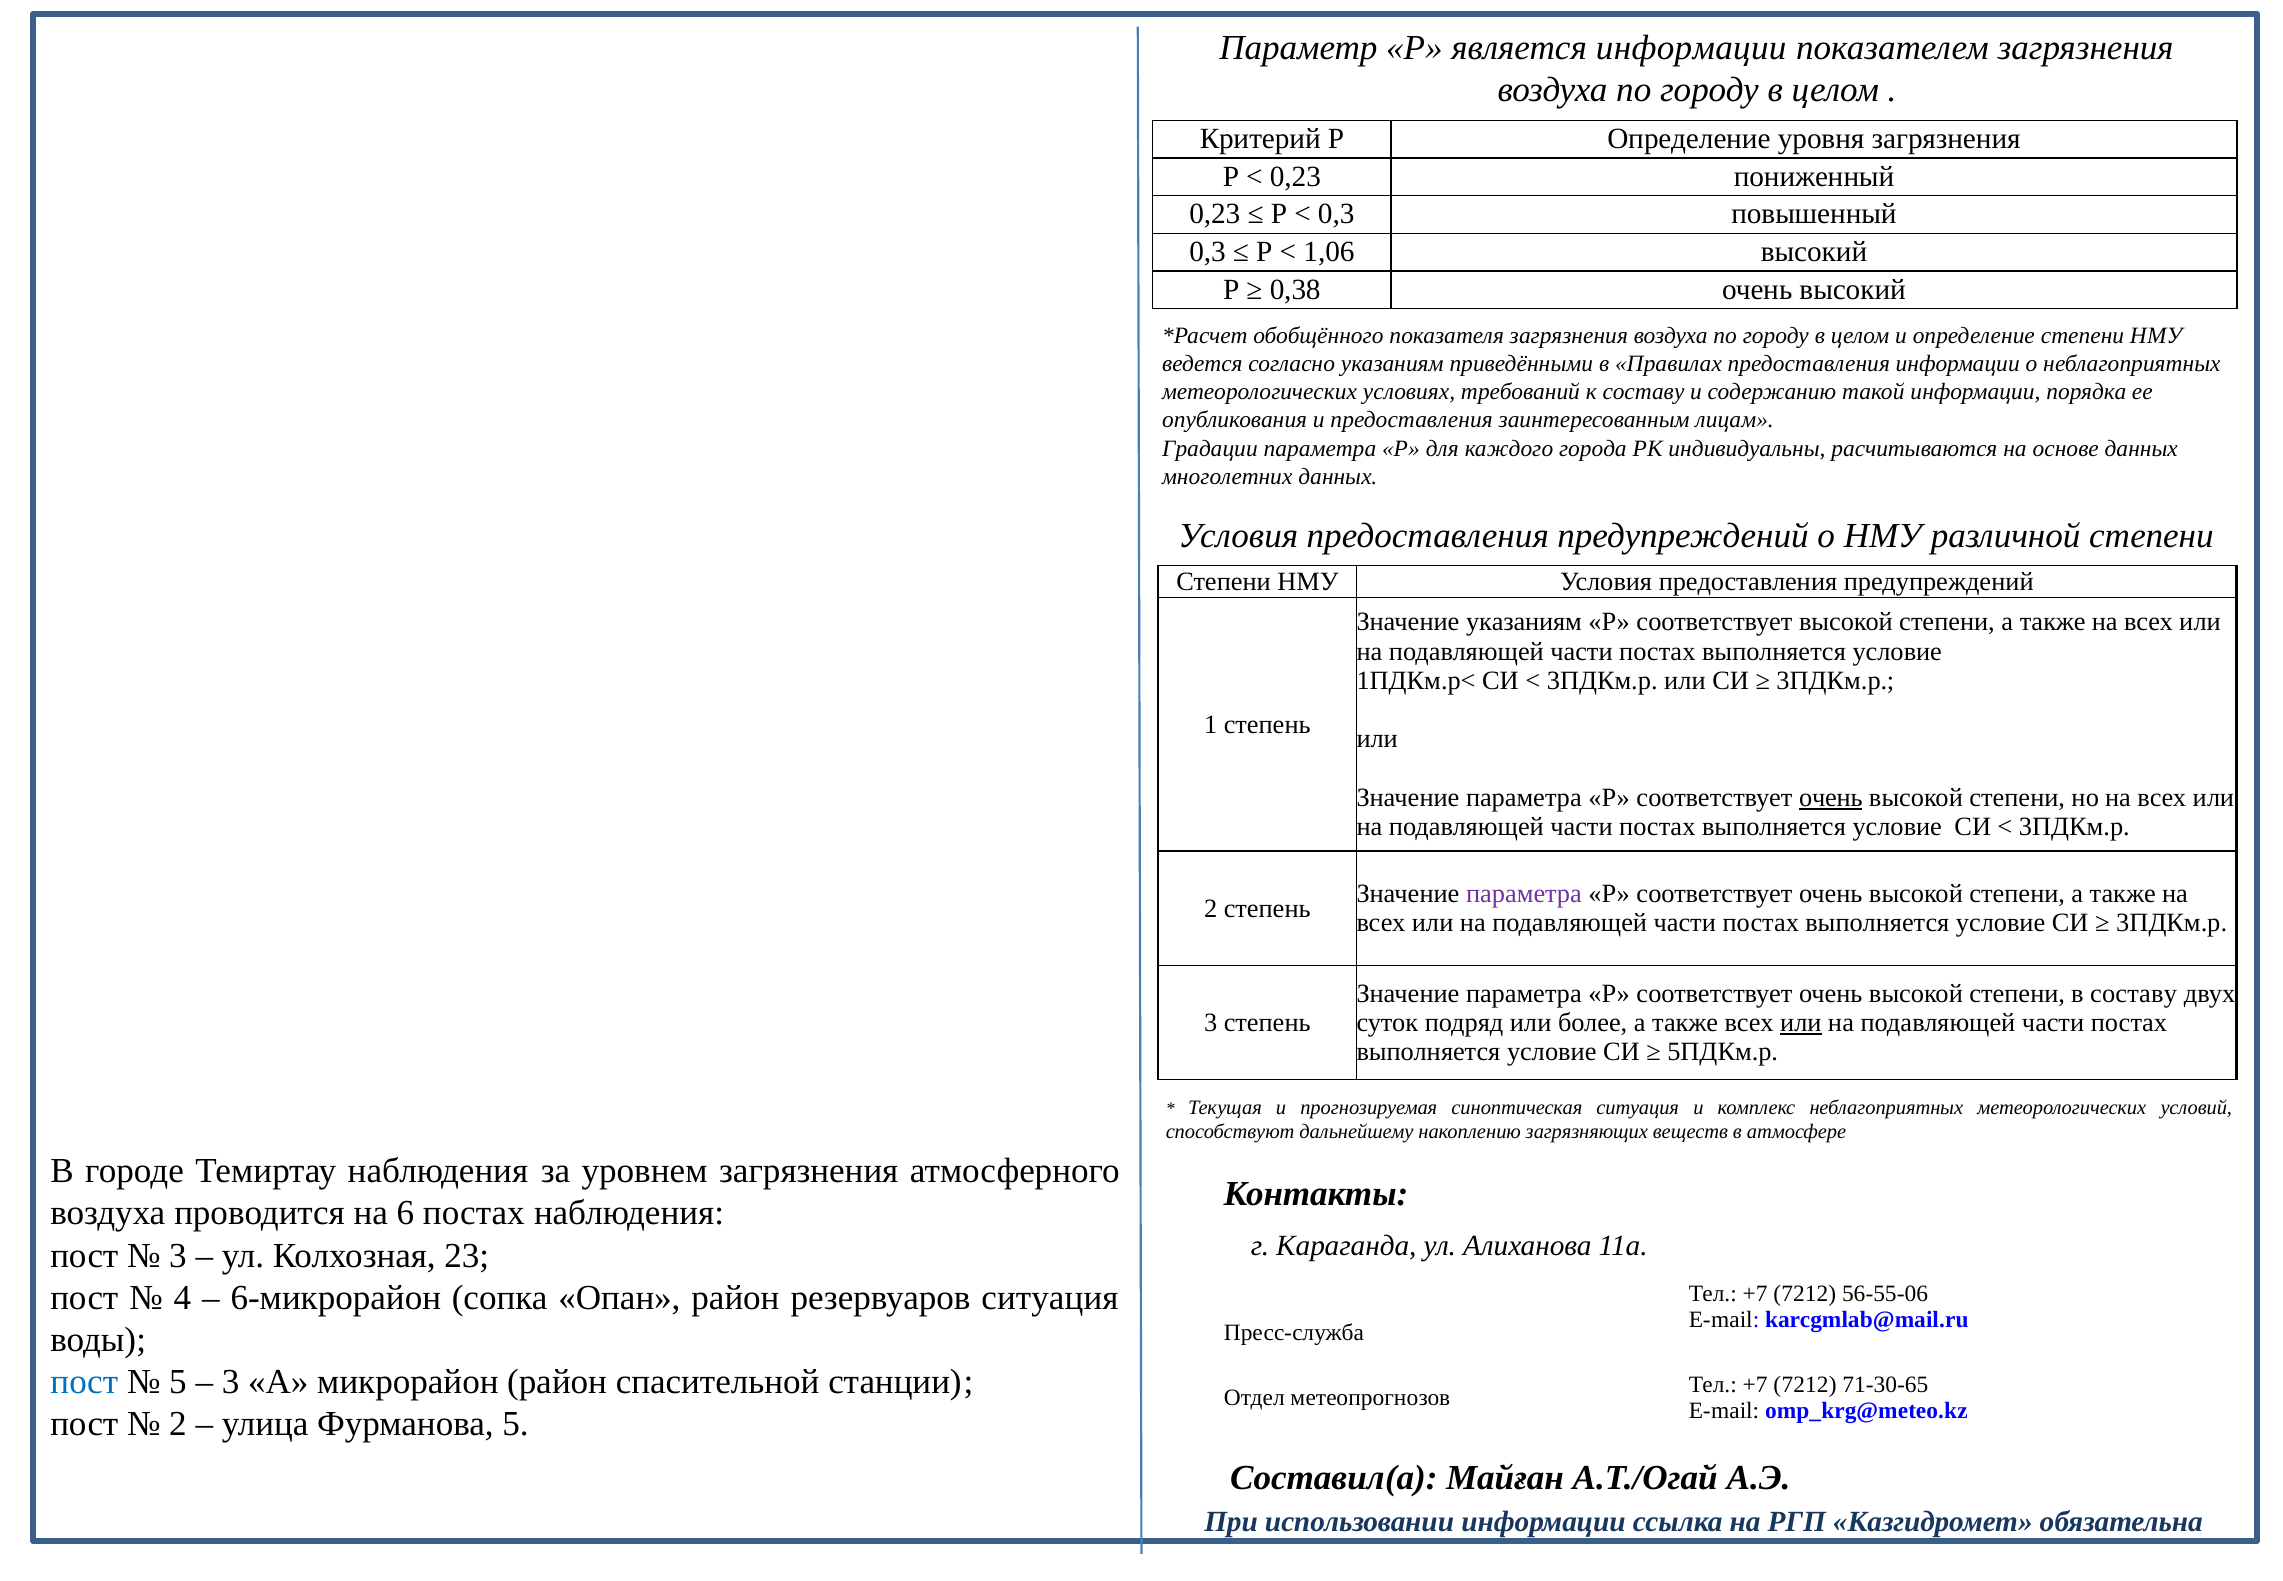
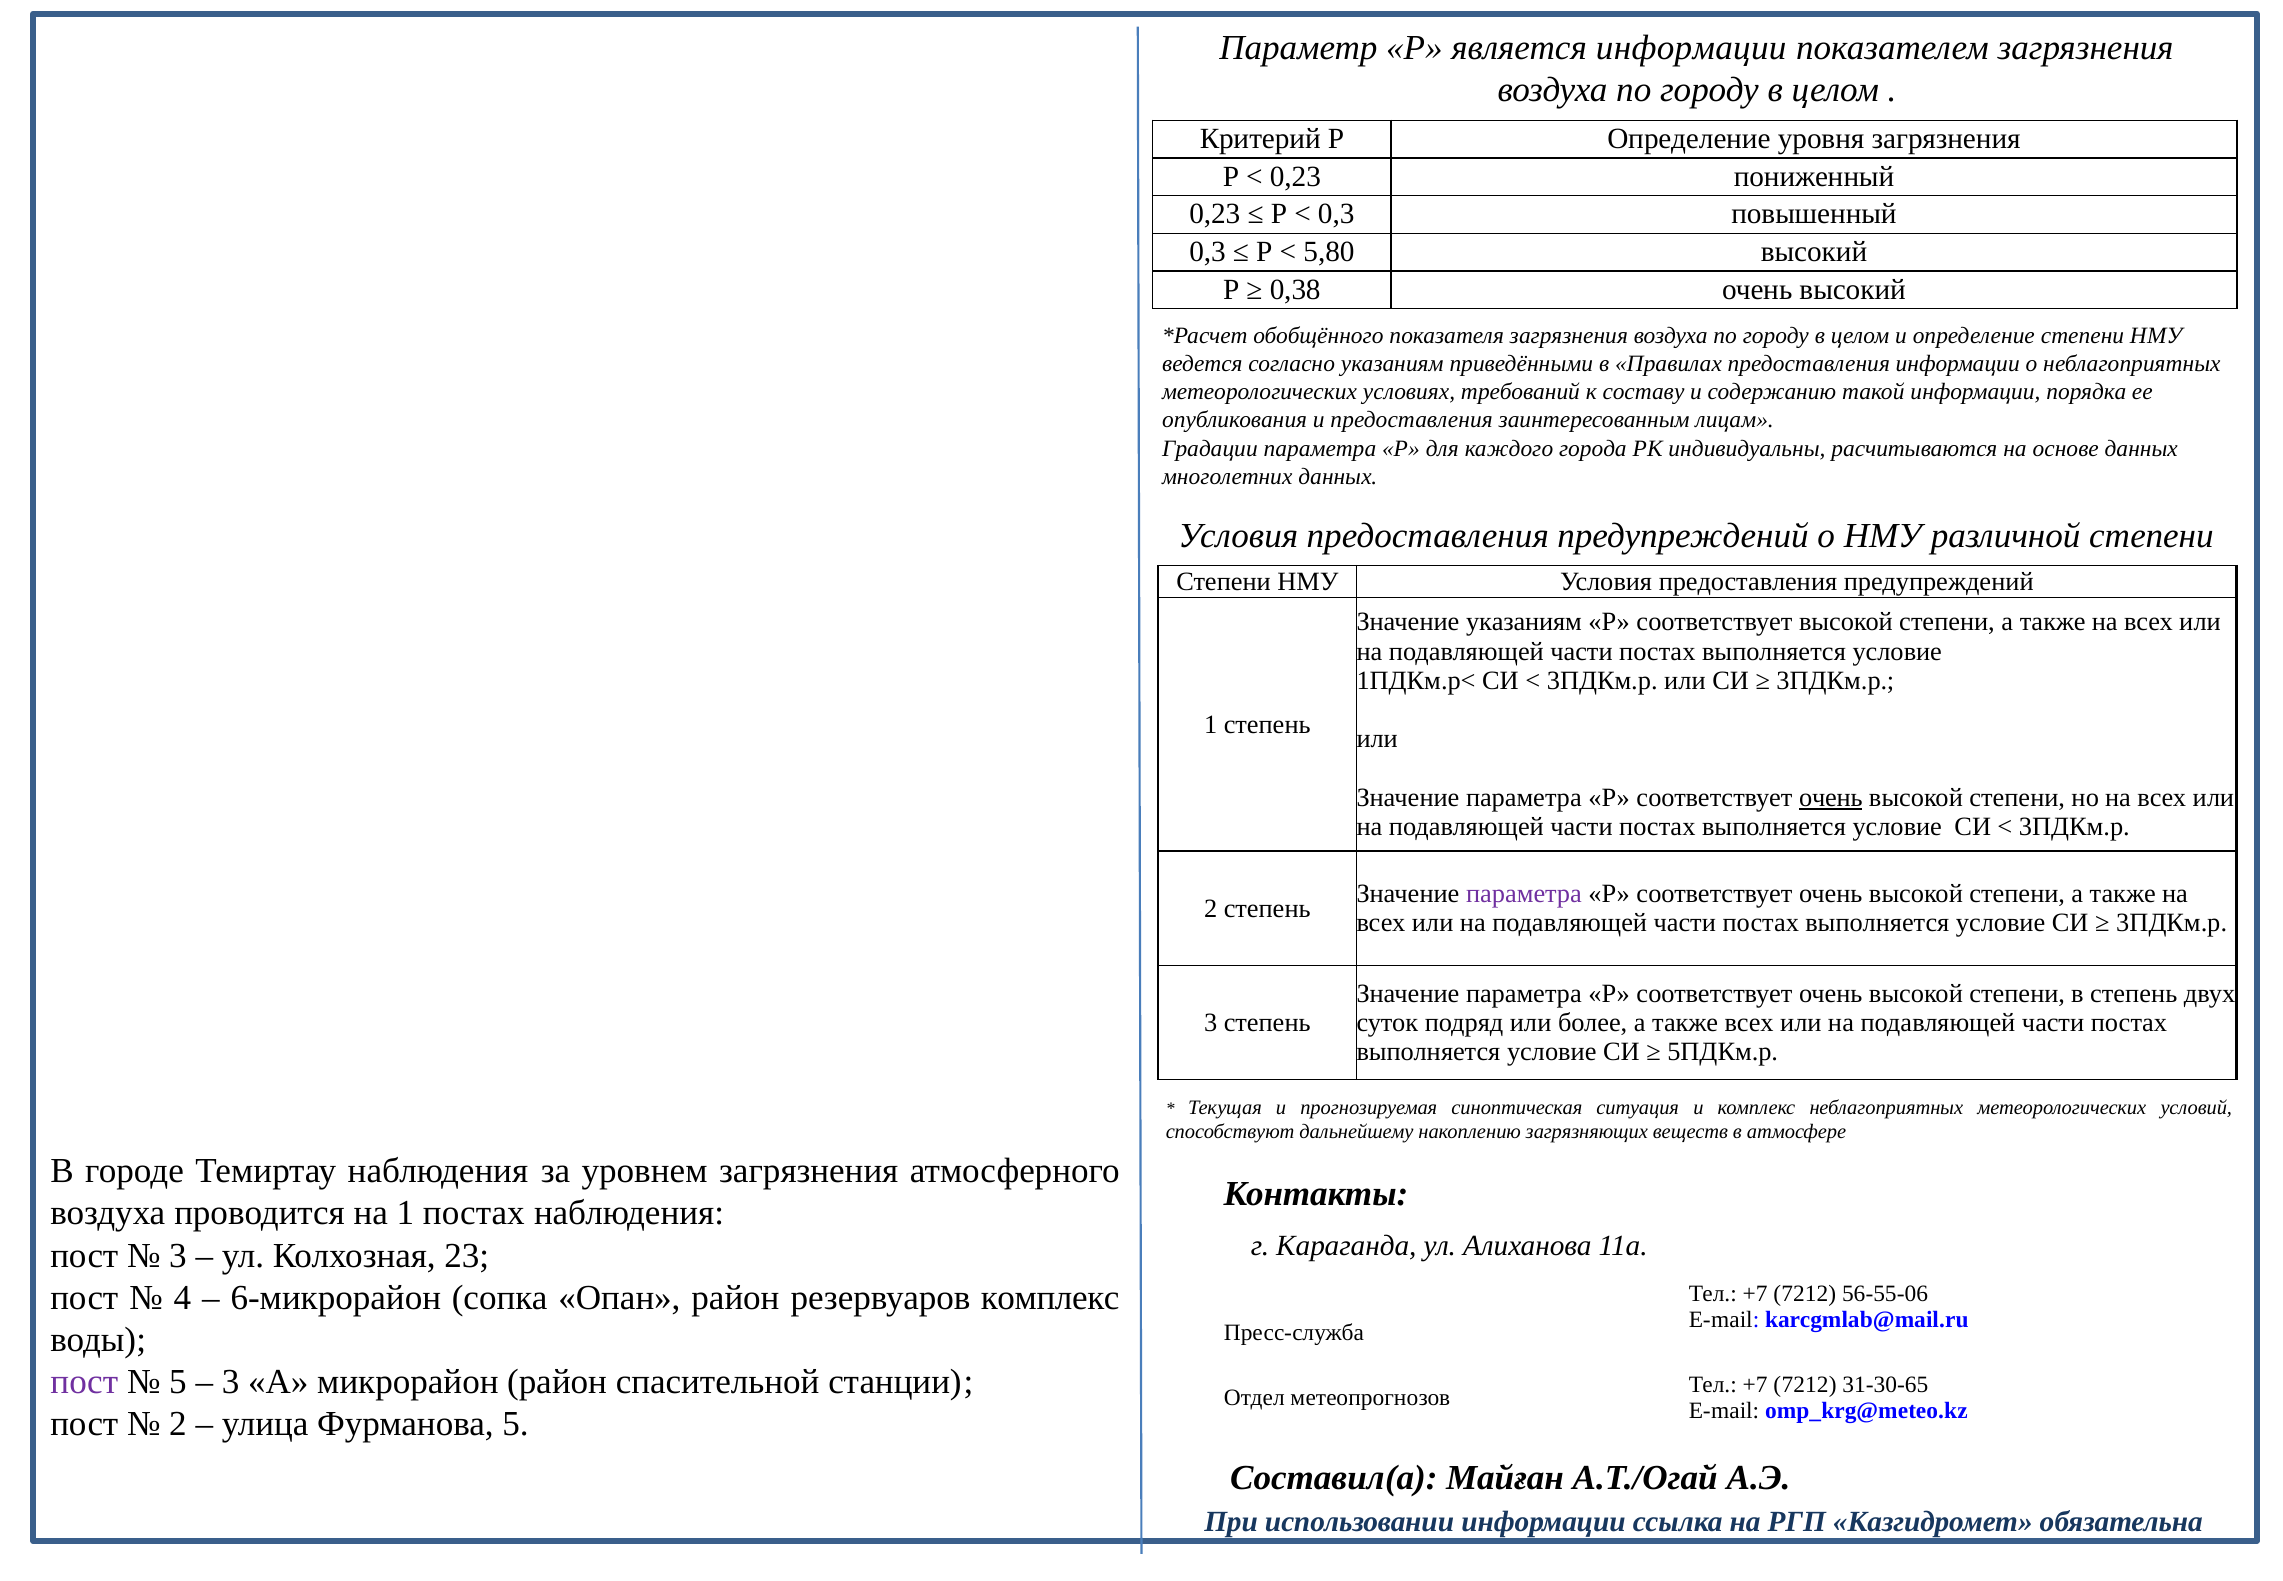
1,06: 1,06 -> 5,80 (1329, 252)
в составу: составу -> степень (2134, 993)
или underline: present -> none (1801, 1022)
на 6: 6 -> 1 (405, 1213)
резервуаров ситуация: ситуация -> комплекс (1050, 1297)
пост colour: blue -> purple (84, 1382)
71-30-65: 71-30-65 -> 31-30-65 (1885, 1385)
